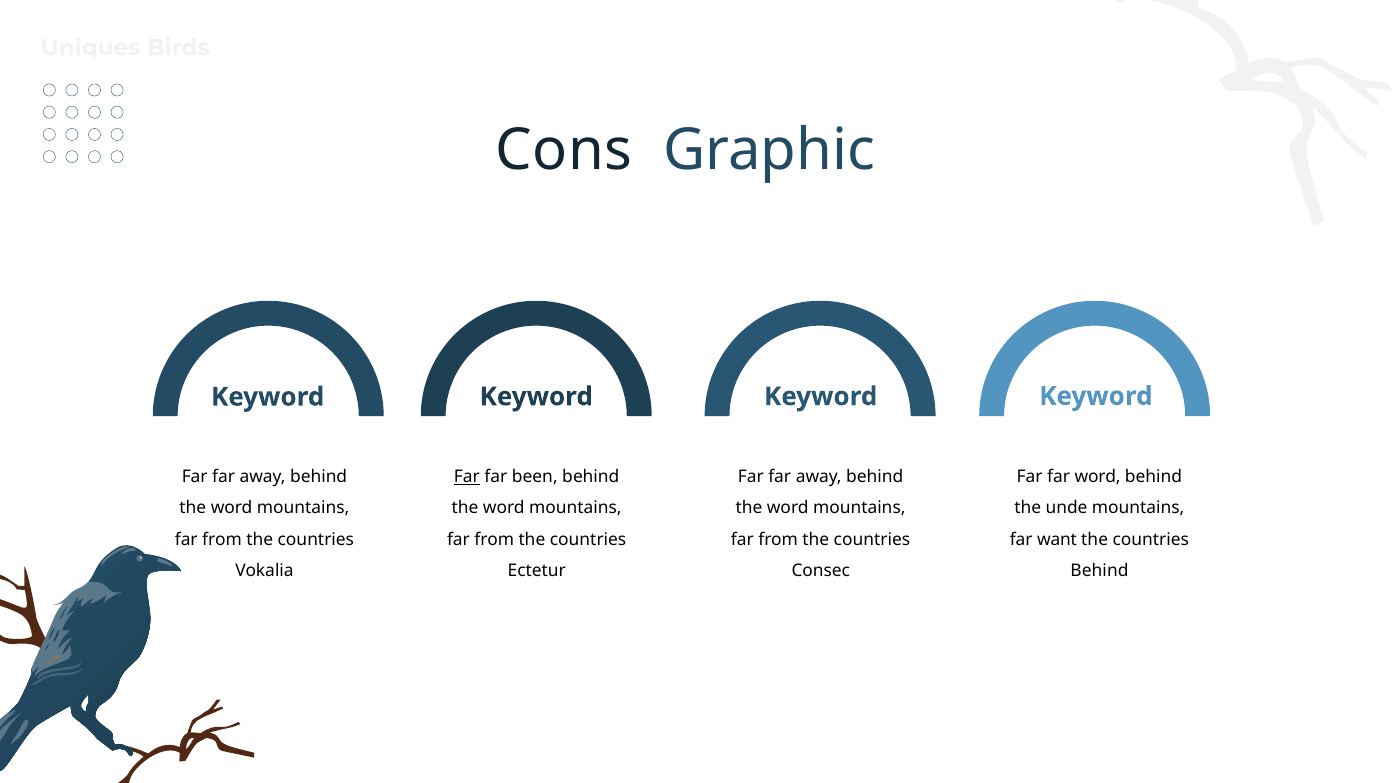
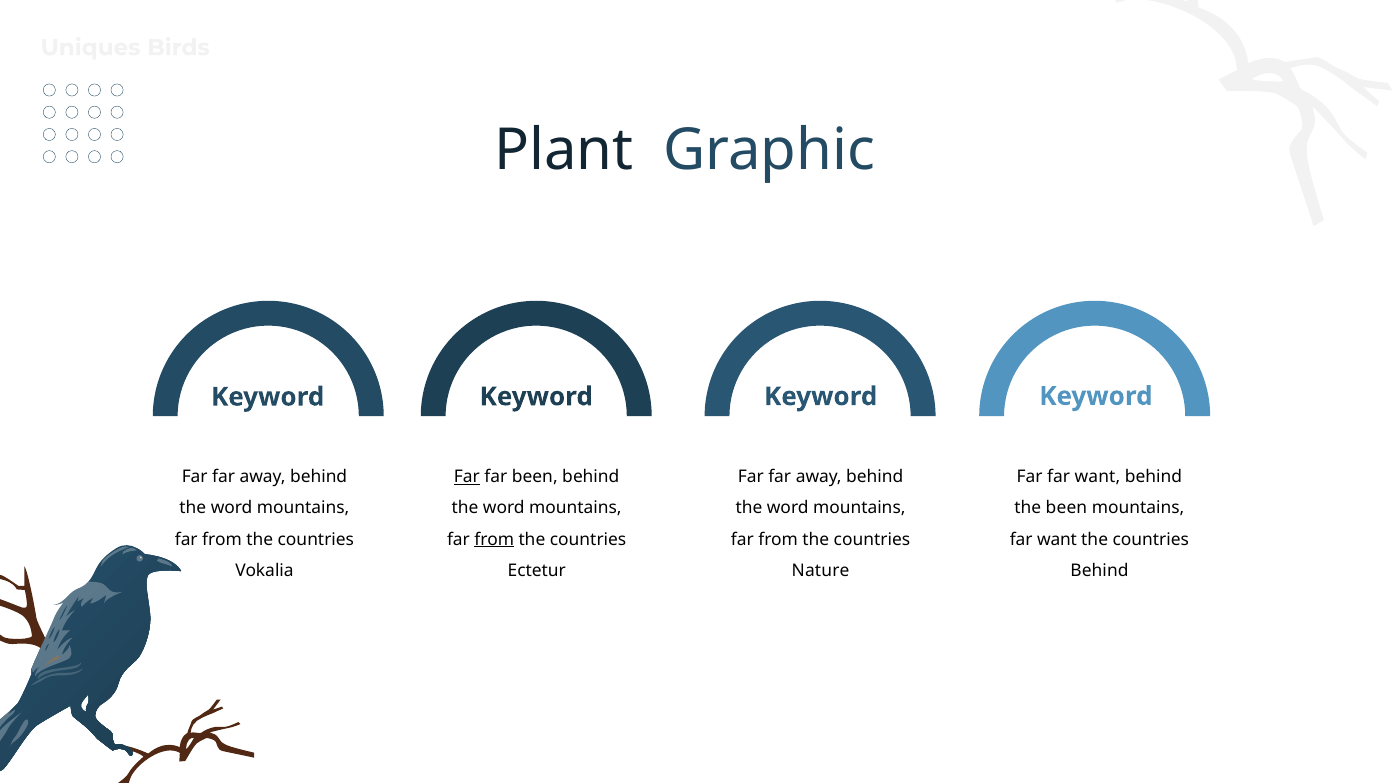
Cons: Cons -> Plant (564, 150)
Far far word: word -> want (1097, 477)
the unde: unde -> been (1066, 508)
from underline: none -> present (494, 539)
Consec: Consec -> Nature (821, 571)
